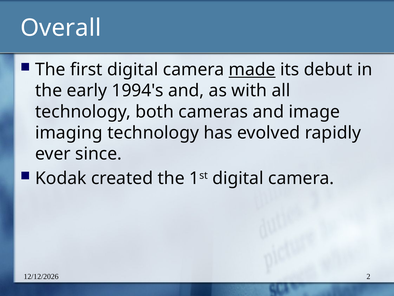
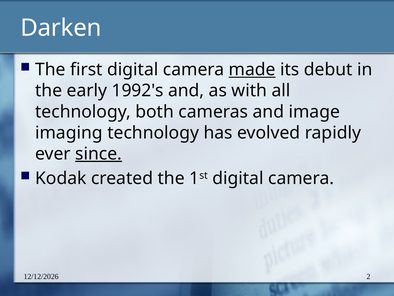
Overall: Overall -> Darken (61, 28)
1994's: 1994's -> 1992's (138, 91)
since underline: none -> present (99, 154)
